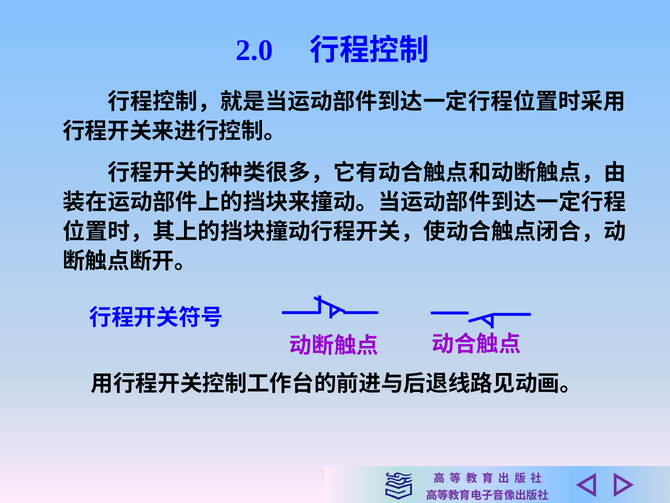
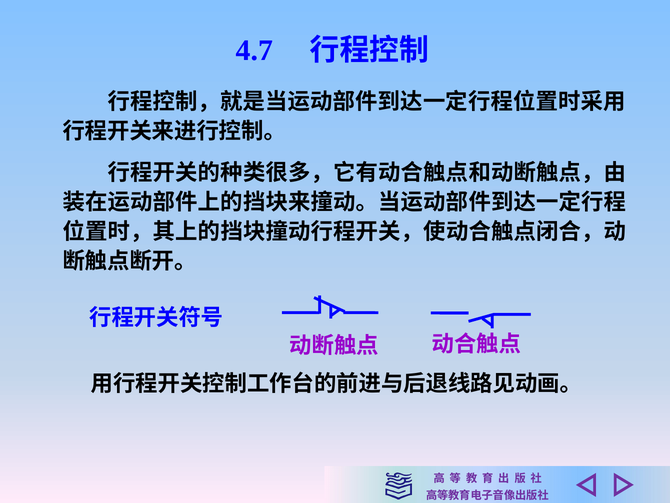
2.0: 2.0 -> 4.7 (254, 50)
